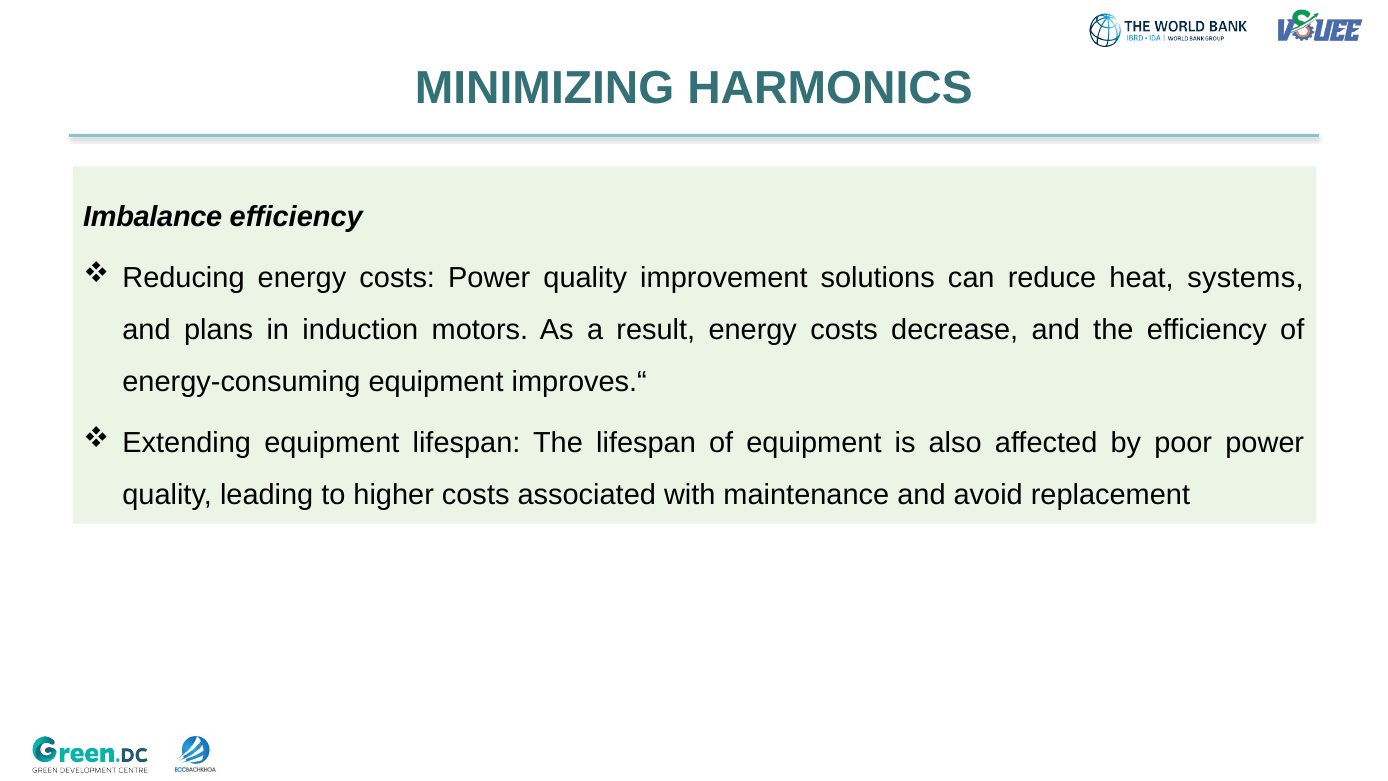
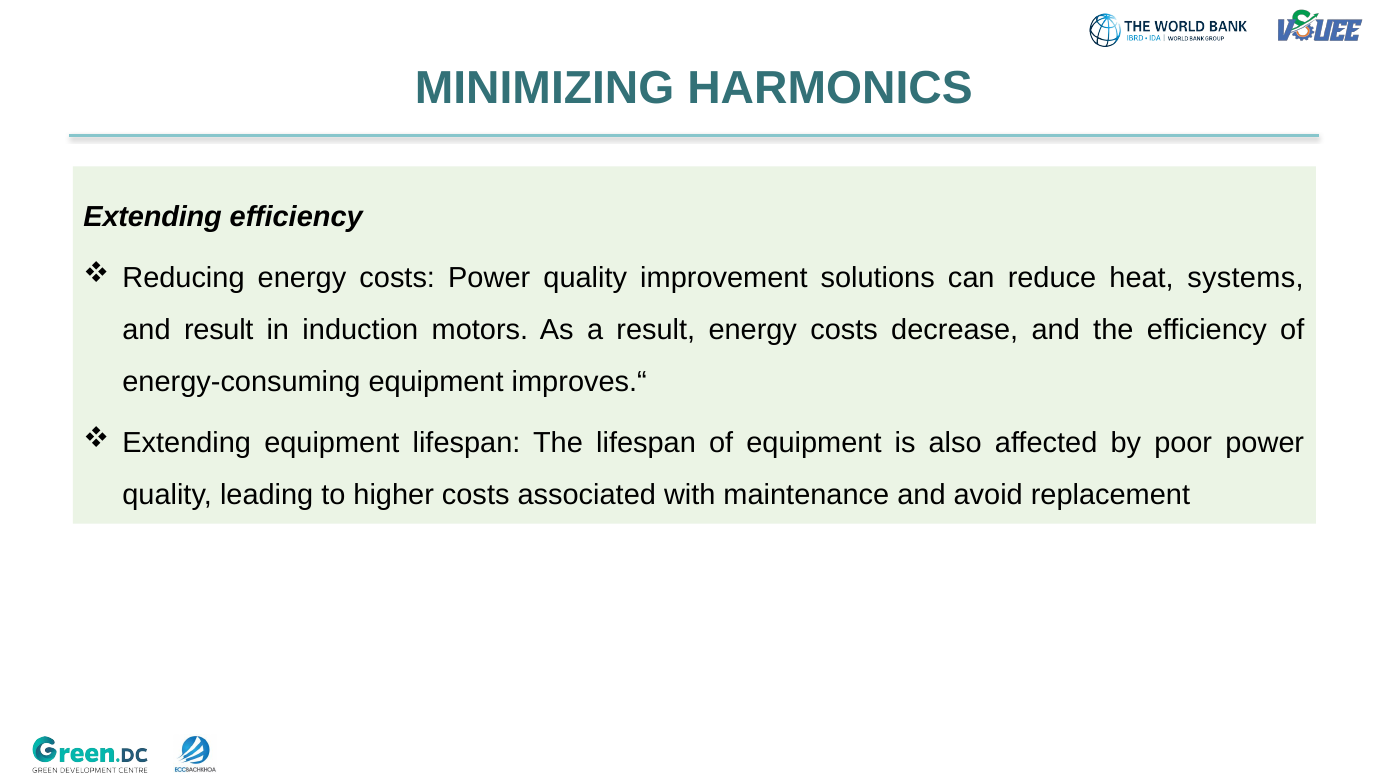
Imbalance: Imbalance -> Extending (153, 217)
and plans: plans -> result (219, 330)
